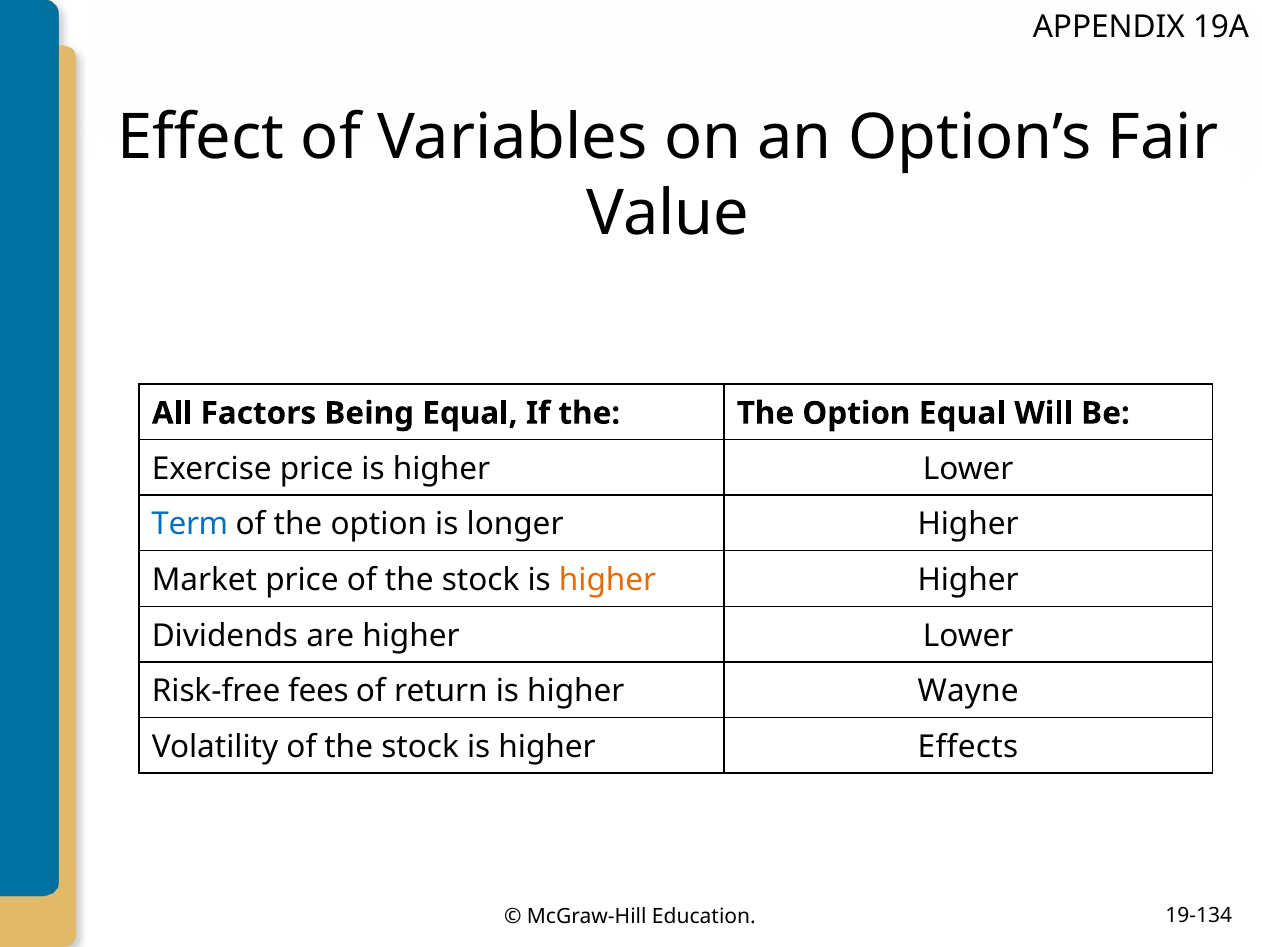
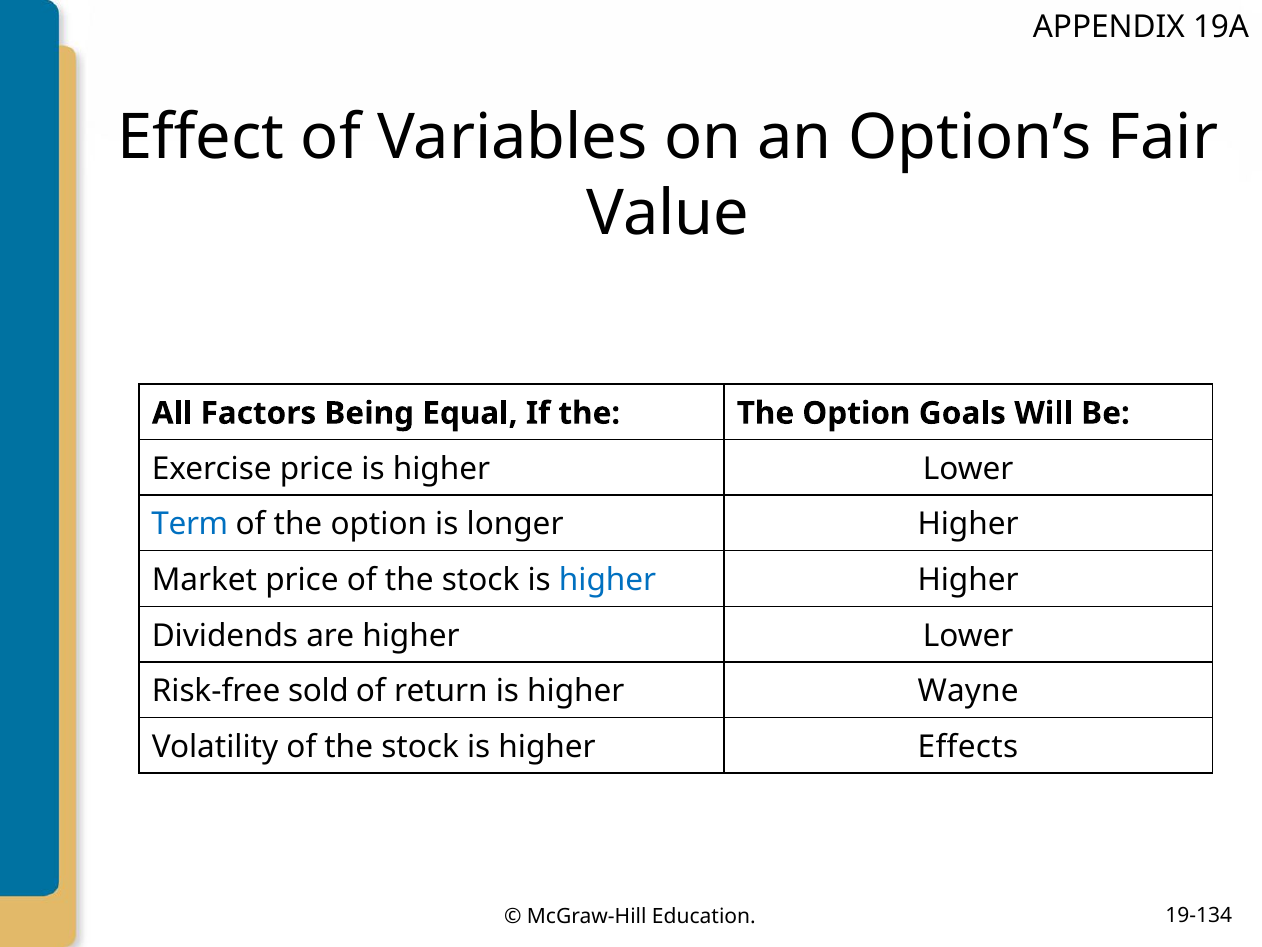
Option Equal: Equal -> Goals (962, 413)
higher colour: orange -> blue (608, 580)
fees: fees -> sold (318, 691)
